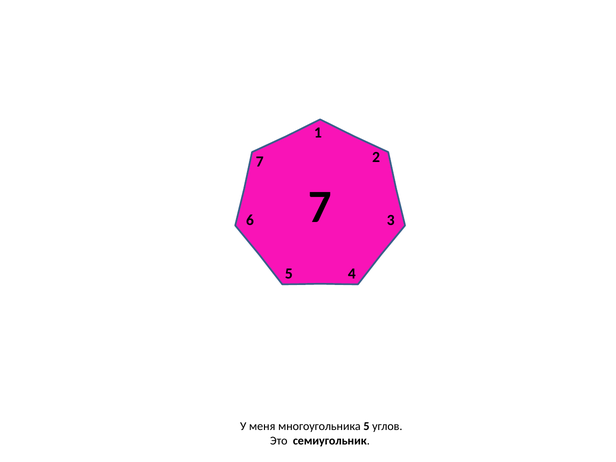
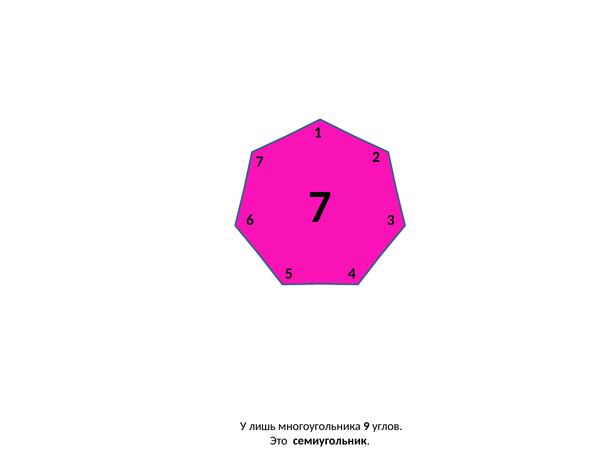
меня: меня -> лишь (262, 426)
многоугольника 5: 5 -> 9 (366, 426)
